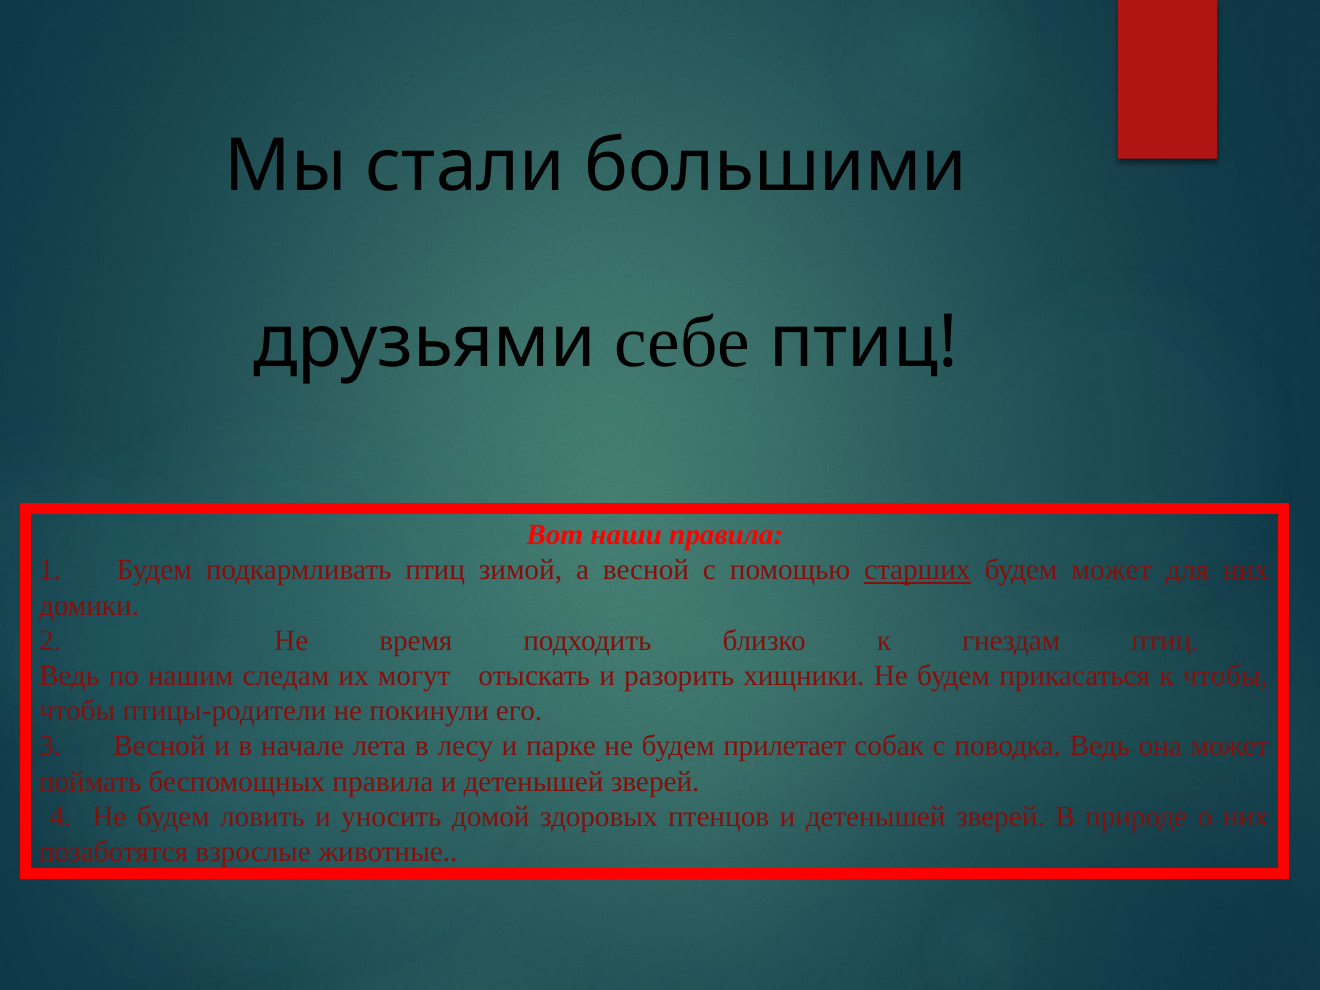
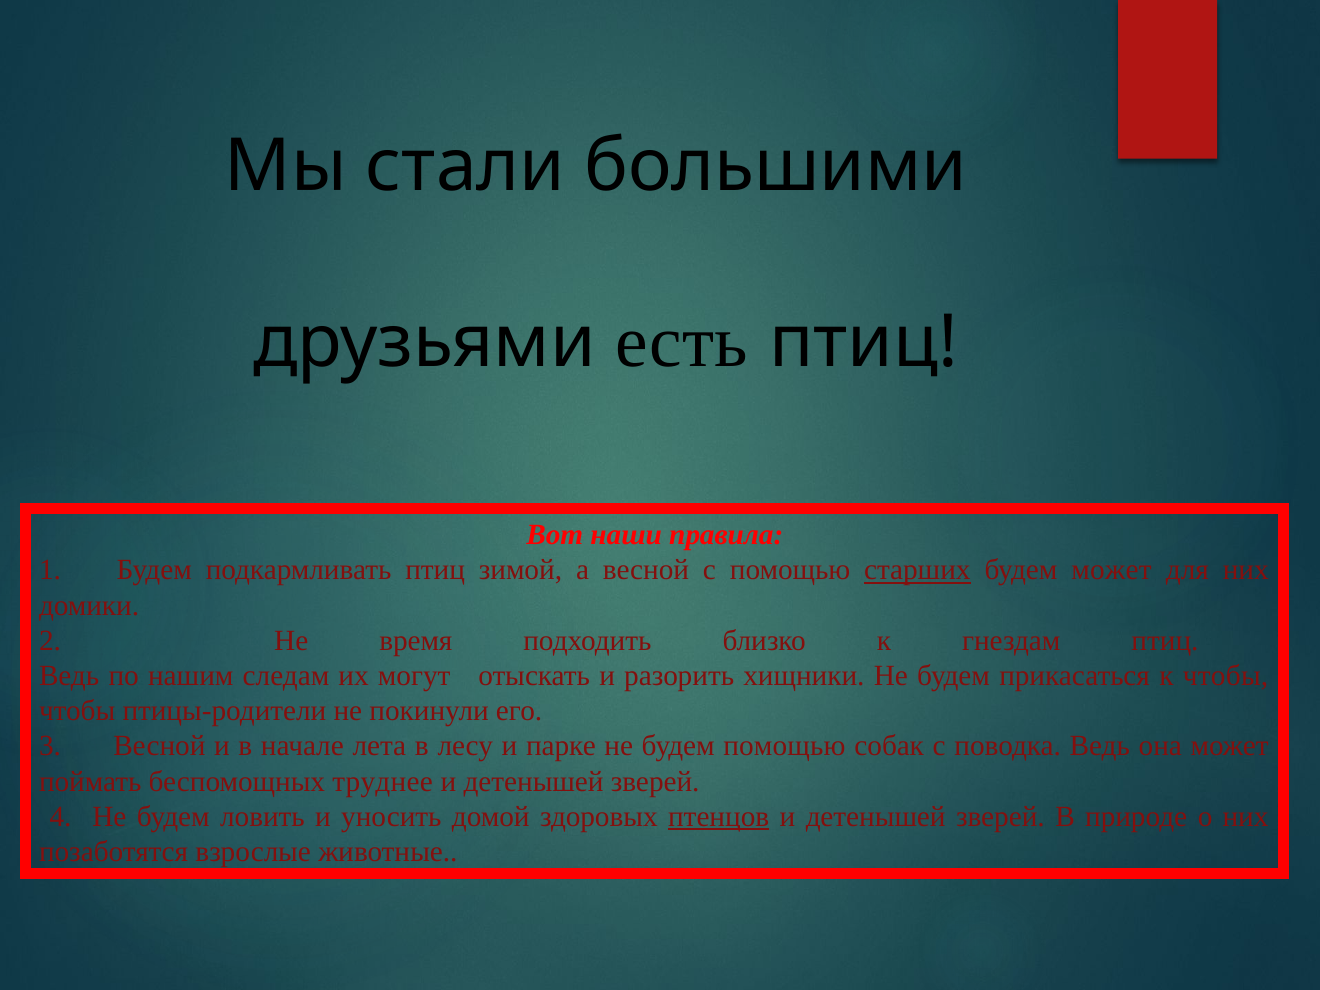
себе: себе -> есть (682, 342)
будем прилетает: прилетает -> помощью (784, 746)
беспомощных правила: правила -> труднее (383, 781)
птенцов underline: none -> present (719, 817)
